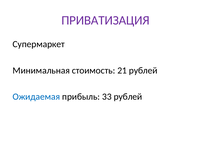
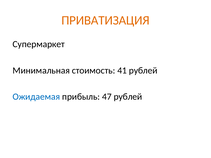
ПРИВАТИЗАЦИЯ colour: purple -> orange (105, 20)
21: 21 -> 41 (122, 71)
33: 33 -> 47 (107, 97)
